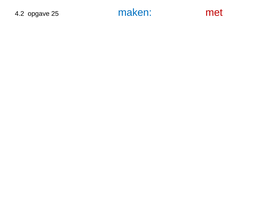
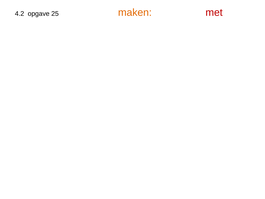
maken colour: blue -> orange (135, 13)
